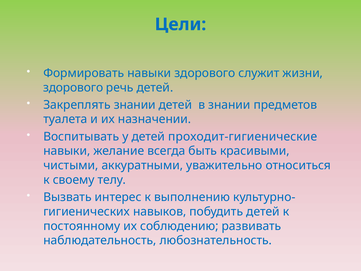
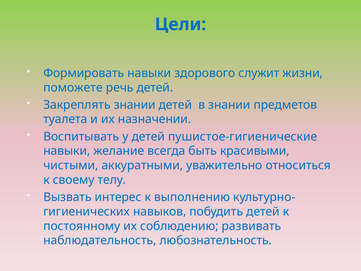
здорового: здорового -> поможете (73, 87)
проходит-гигиенические: проходит-гигиенические -> пушистое-гигиенические (243, 136)
